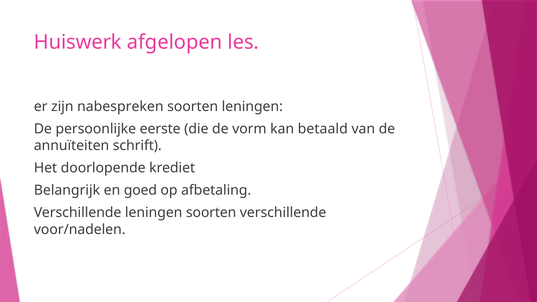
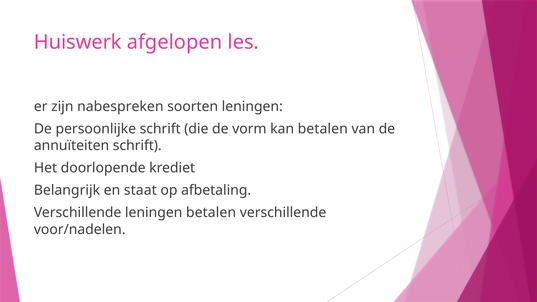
persoonlijke eerste: eerste -> schrift (160, 129)
kan betaald: betaald -> betalen (323, 129)
goed: goed -> staat (140, 190)
leningen soorten: soorten -> betalen (211, 213)
